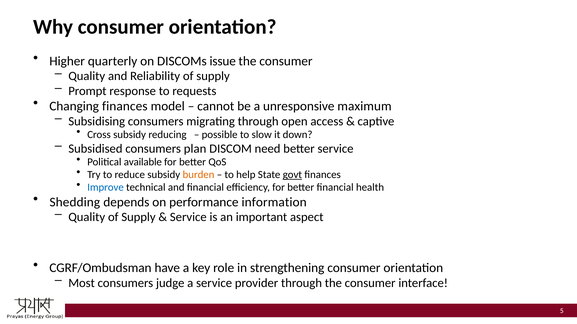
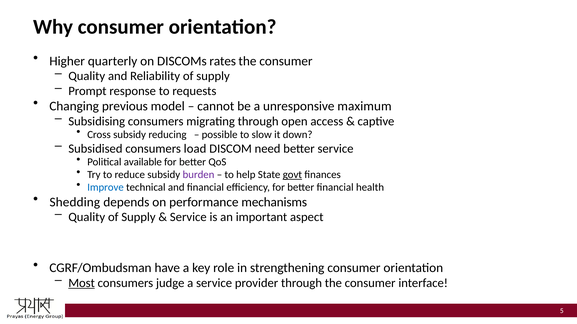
issue: issue -> rates (223, 61)
Changing finances: finances -> previous (125, 106)
plan: plan -> load (195, 149)
burden colour: orange -> purple (198, 175)
information: information -> mechanisms (274, 202)
Most underline: none -> present (82, 283)
